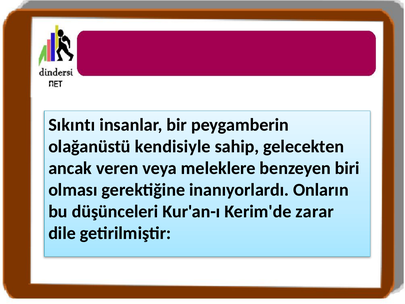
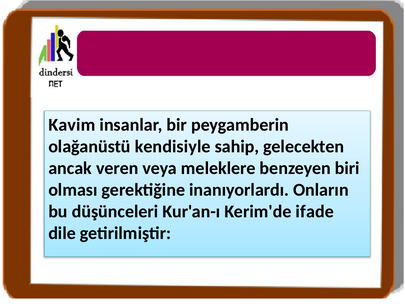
Sıkıntı: Sıkıntı -> Kavim (72, 125)
zarar: zarar -> ifade (315, 211)
